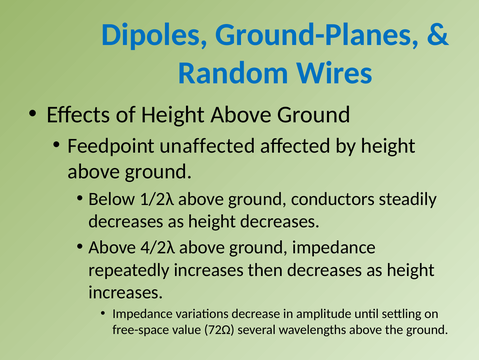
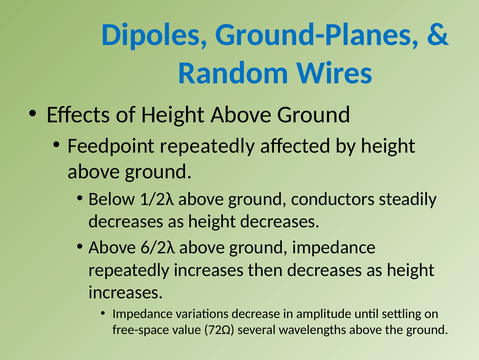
Feedpoint unaffected: unaffected -> repeatedly (207, 145)
4/2λ: 4/2λ -> 6/2λ (158, 247)
